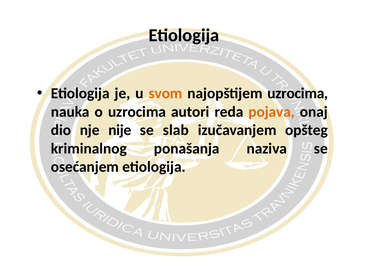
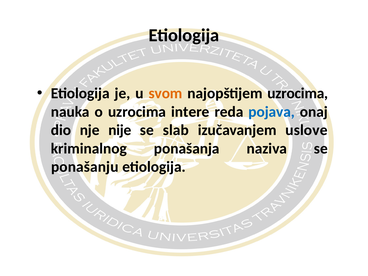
autori: autori -> intere (190, 112)
pojava colour: orange -> blue (272, 112)
opšteg: opšteg -> uslove (306, 130)
osećanjem: osećanjem -> ponašanju (85, 167)
